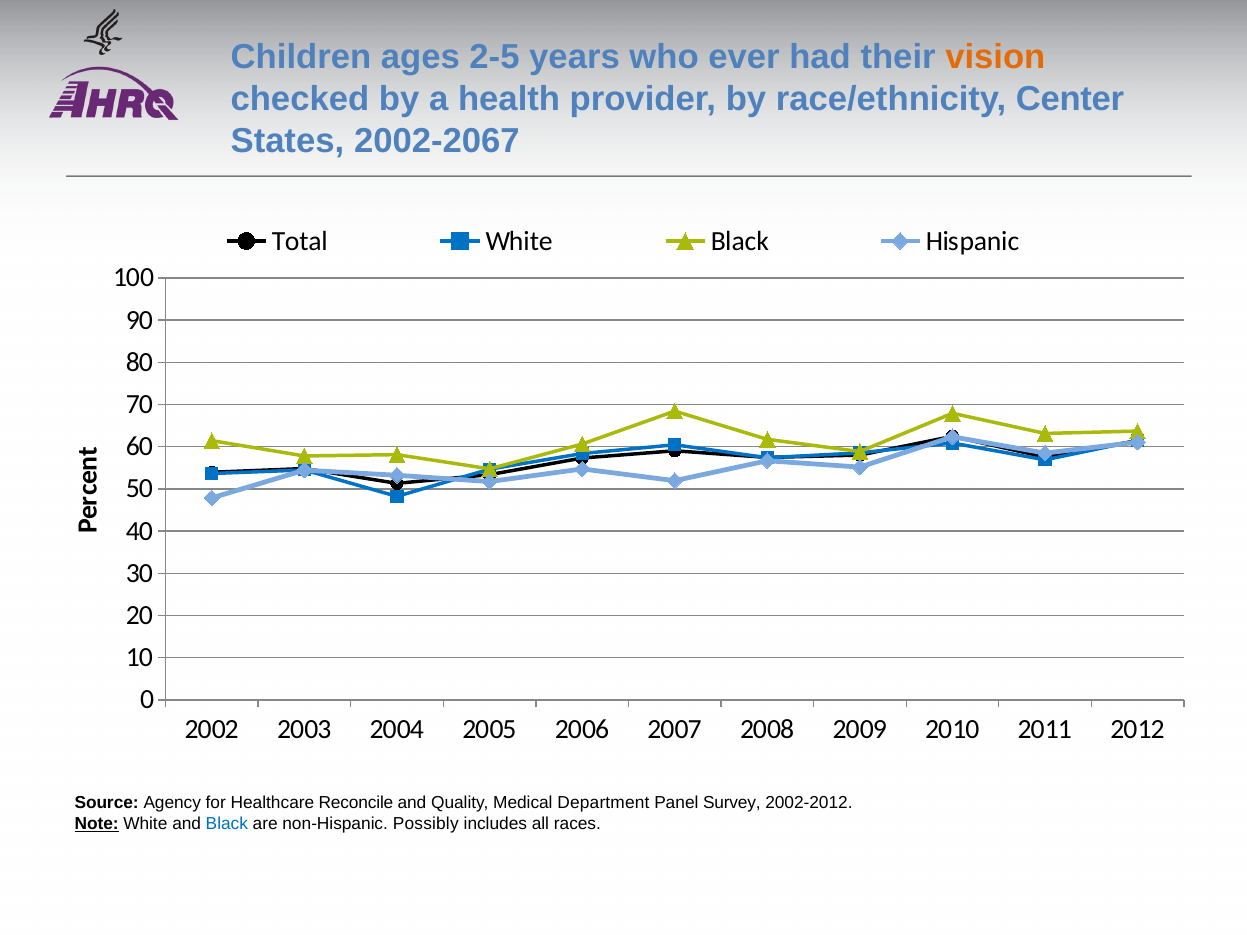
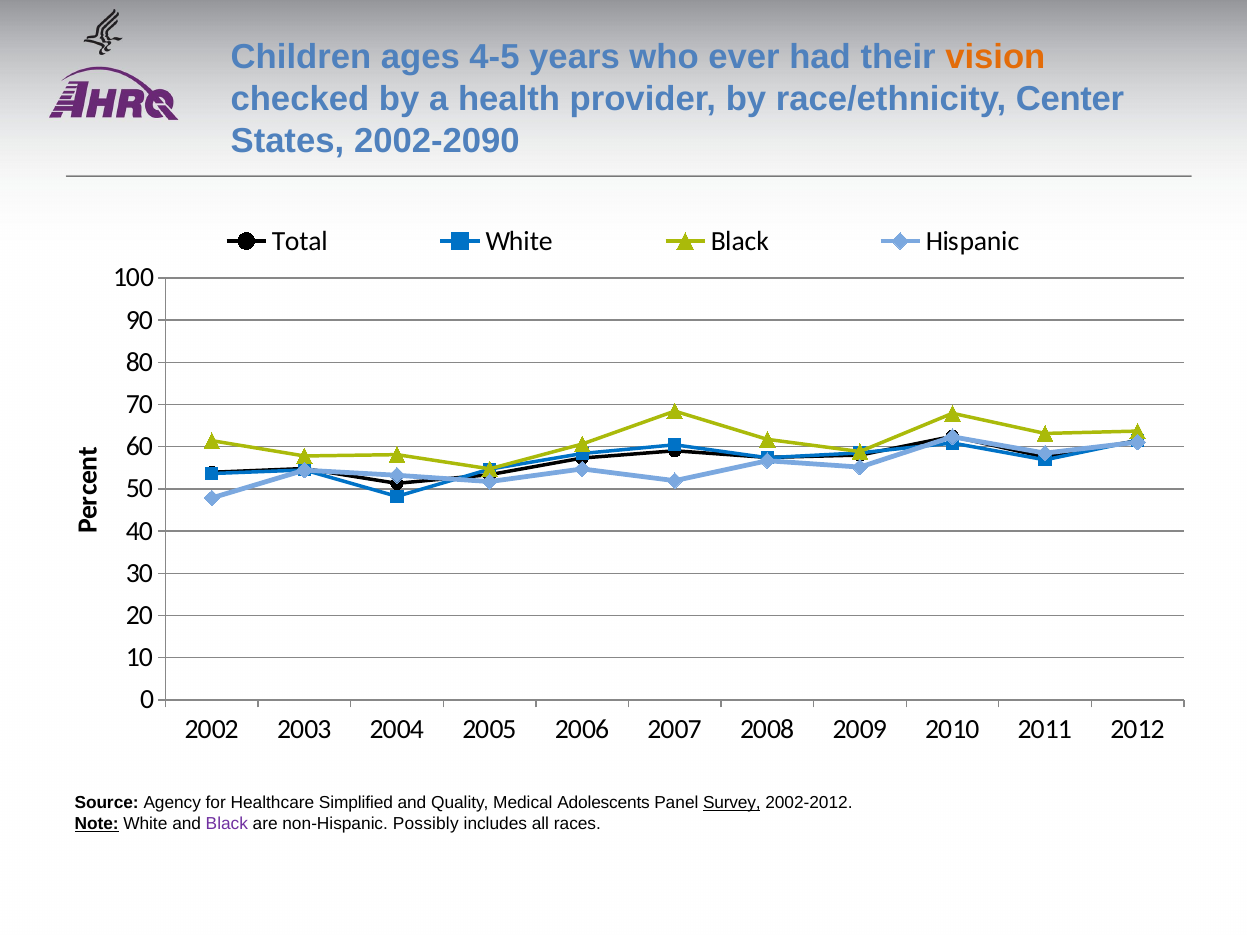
2-5: 2-5 -> 4-5 (494, 57)
2002-2067: 2002-2067 -> 2002-2090 (437, 141)
Reconcile: Reconcile -> Simplified (356, 803)
Department: Department -> Adolescents (604, 803)
Survey underline: none -> present (732, 803)
Black colour: blue -> purple (227, 824)
